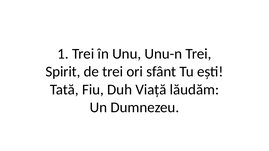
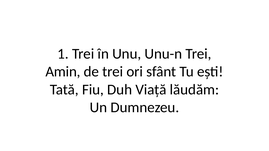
Spirit: Spirit -> Amin (63, 72)
